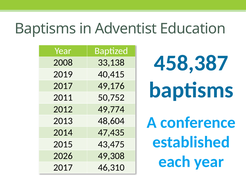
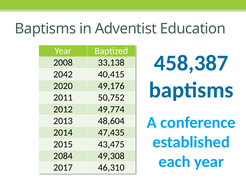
2019: 2019 -> 2042 (63, 74)
2017: 2017 -> 2020 (63, 86)
2026: 2026 -> 2084 (63, 156)
